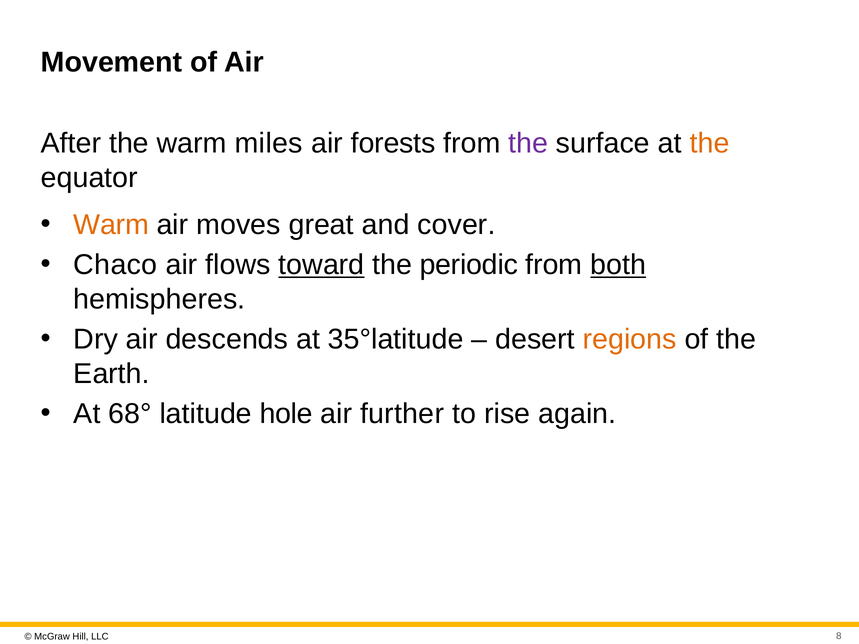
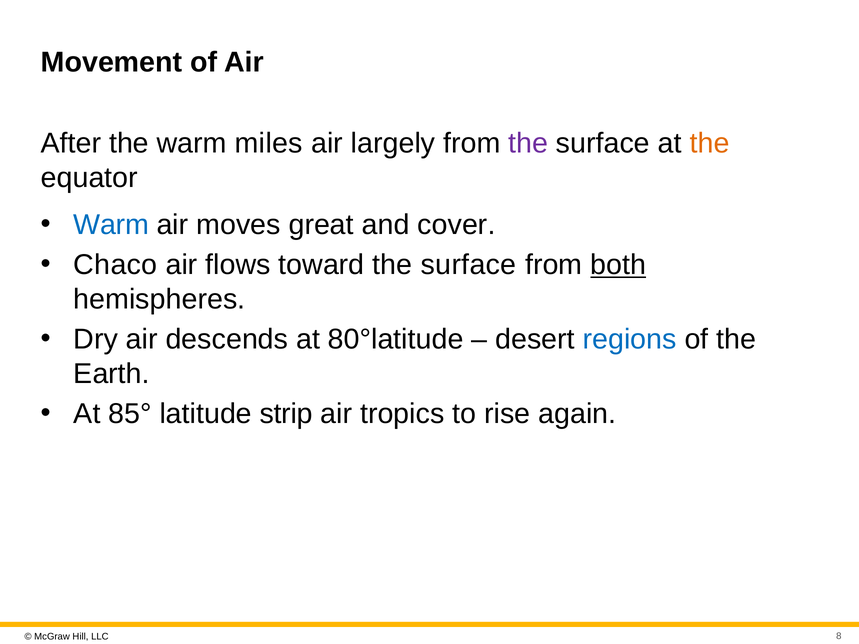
forests: forests -> largely (393, 143)
Warm colour: orange -> blue (111, 225)
toward underline: present -> none (321, 265)
periodic: periodic -> surface (468, 265)
35°latitude: 35°latitude -> 80°latitude (396, 340)
regions colour: orange -> blue (630, 340)
68°: 68° -> 85° (130, 414)
hole: hole -> strip (286, 414)
further: further -> tropics (402, 414)
